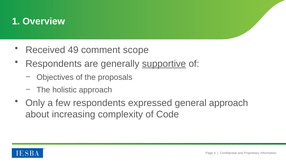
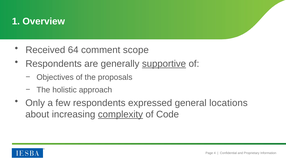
49: 49 -> 64 (73, 50)
general approach: approach -> locations (228, 103)
complexity underline: none -> present (120, 114)
